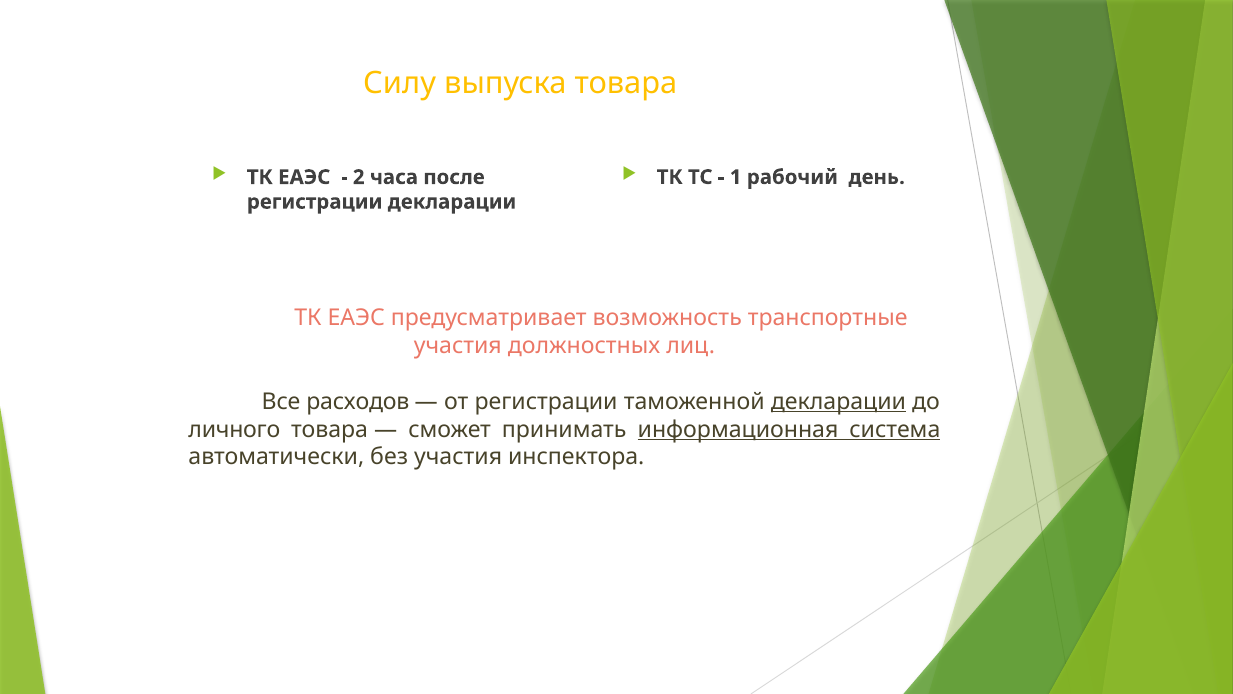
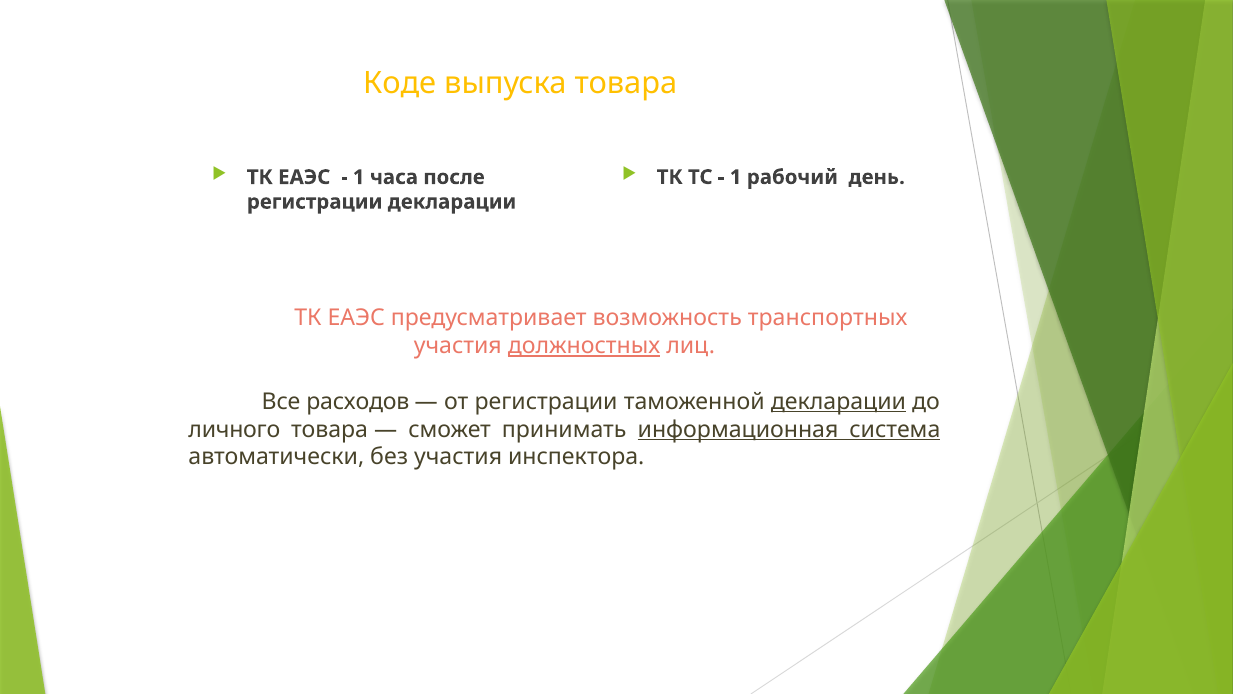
Силу: Силу -> Коде (400, 83)
2: 2 -> 1 (359, 177)
транспортные: транспортные -> транспортных (828, 318)
должностных underline: none -> present (584, 346)
